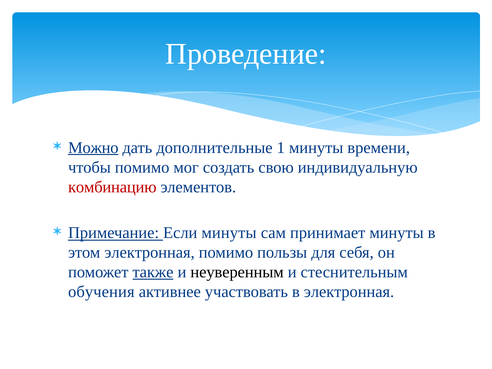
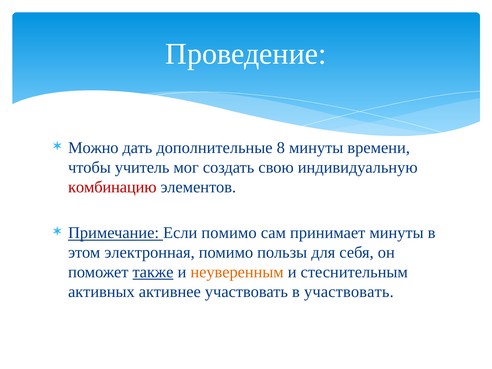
Можно underline: present -> none (93, 148)
1: 1 -> 8 (281, 148)
чтобы помимо: помимо -> учитель (142, 167)
Если минуты: минуты -> помимо (229, 233)
неуверенным colour: black -> orange (237, 272)
обучения: обучения -> активных (101, 292)
в электронная: электронная -> участвовать (349, 292)
